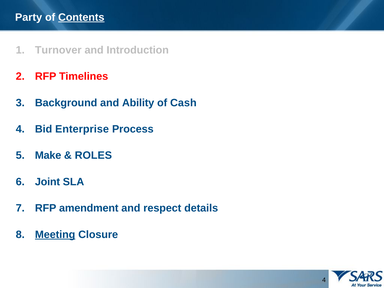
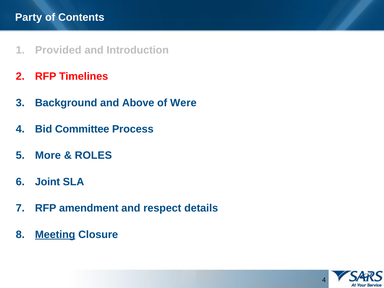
Contents underline: present -> none (81, 17)
Turnover: Turnover -> Provided (58, 50)
Ability: Ability -> Above (138, 103)
Cash: Cash -> Were (183, 103)
Enterprise: Enterprise -> Committee (82, 129)
Make: Make -> More (48, 155)
